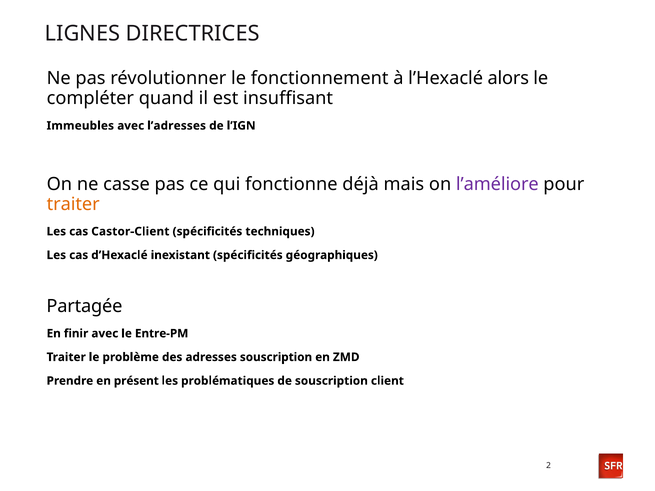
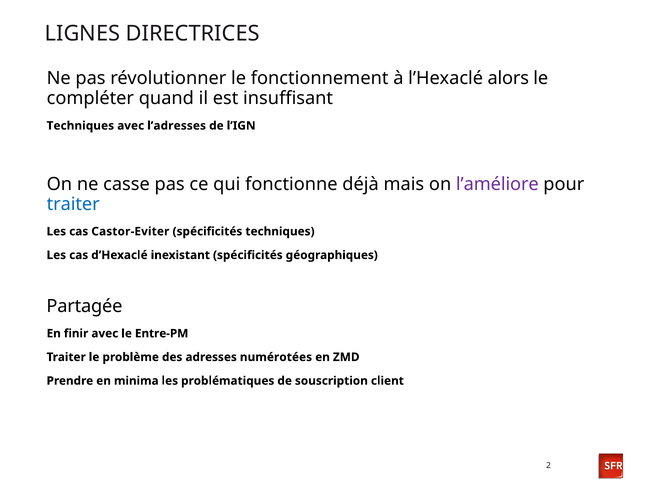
Immeubles: Immeubles -> Techniques (80, 126)
traiter colour: orange -> blue (73, 204)
Castor-Client: Castor-Client -> Castor-Eviter (130, 232)
adresses souscription: souscription -> numérotées (276, 357)
présent: présent -> minima (136, 381)
